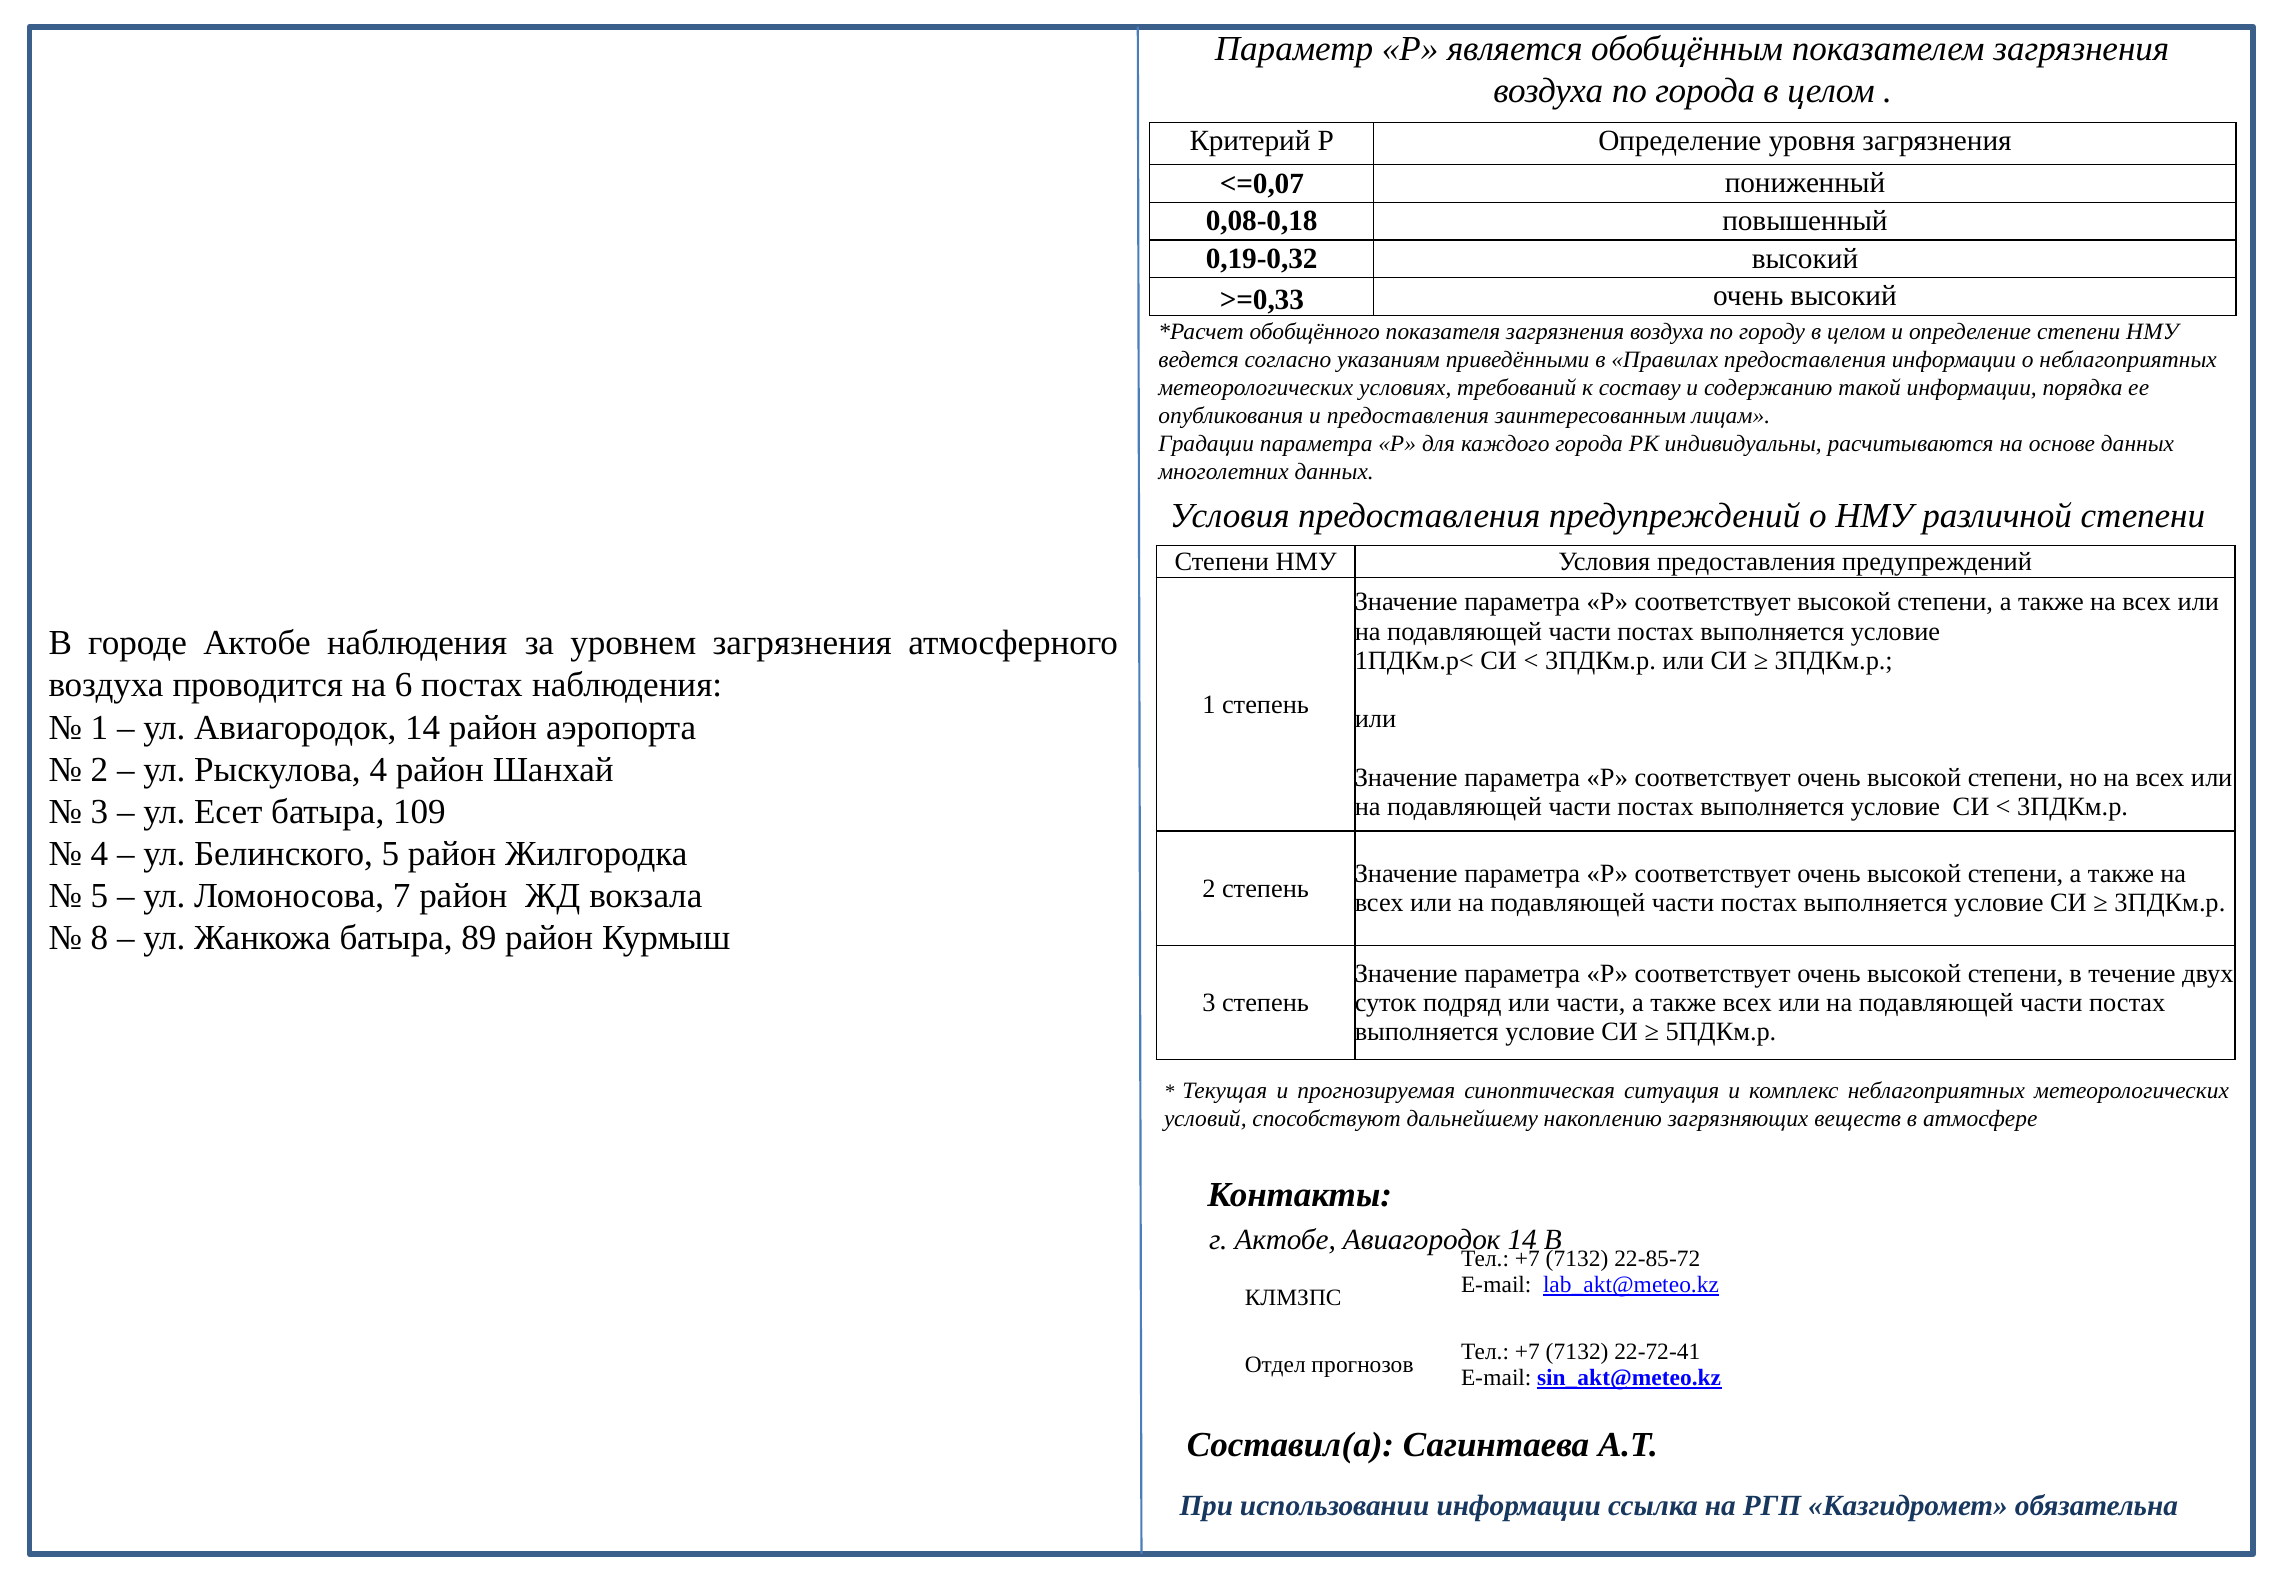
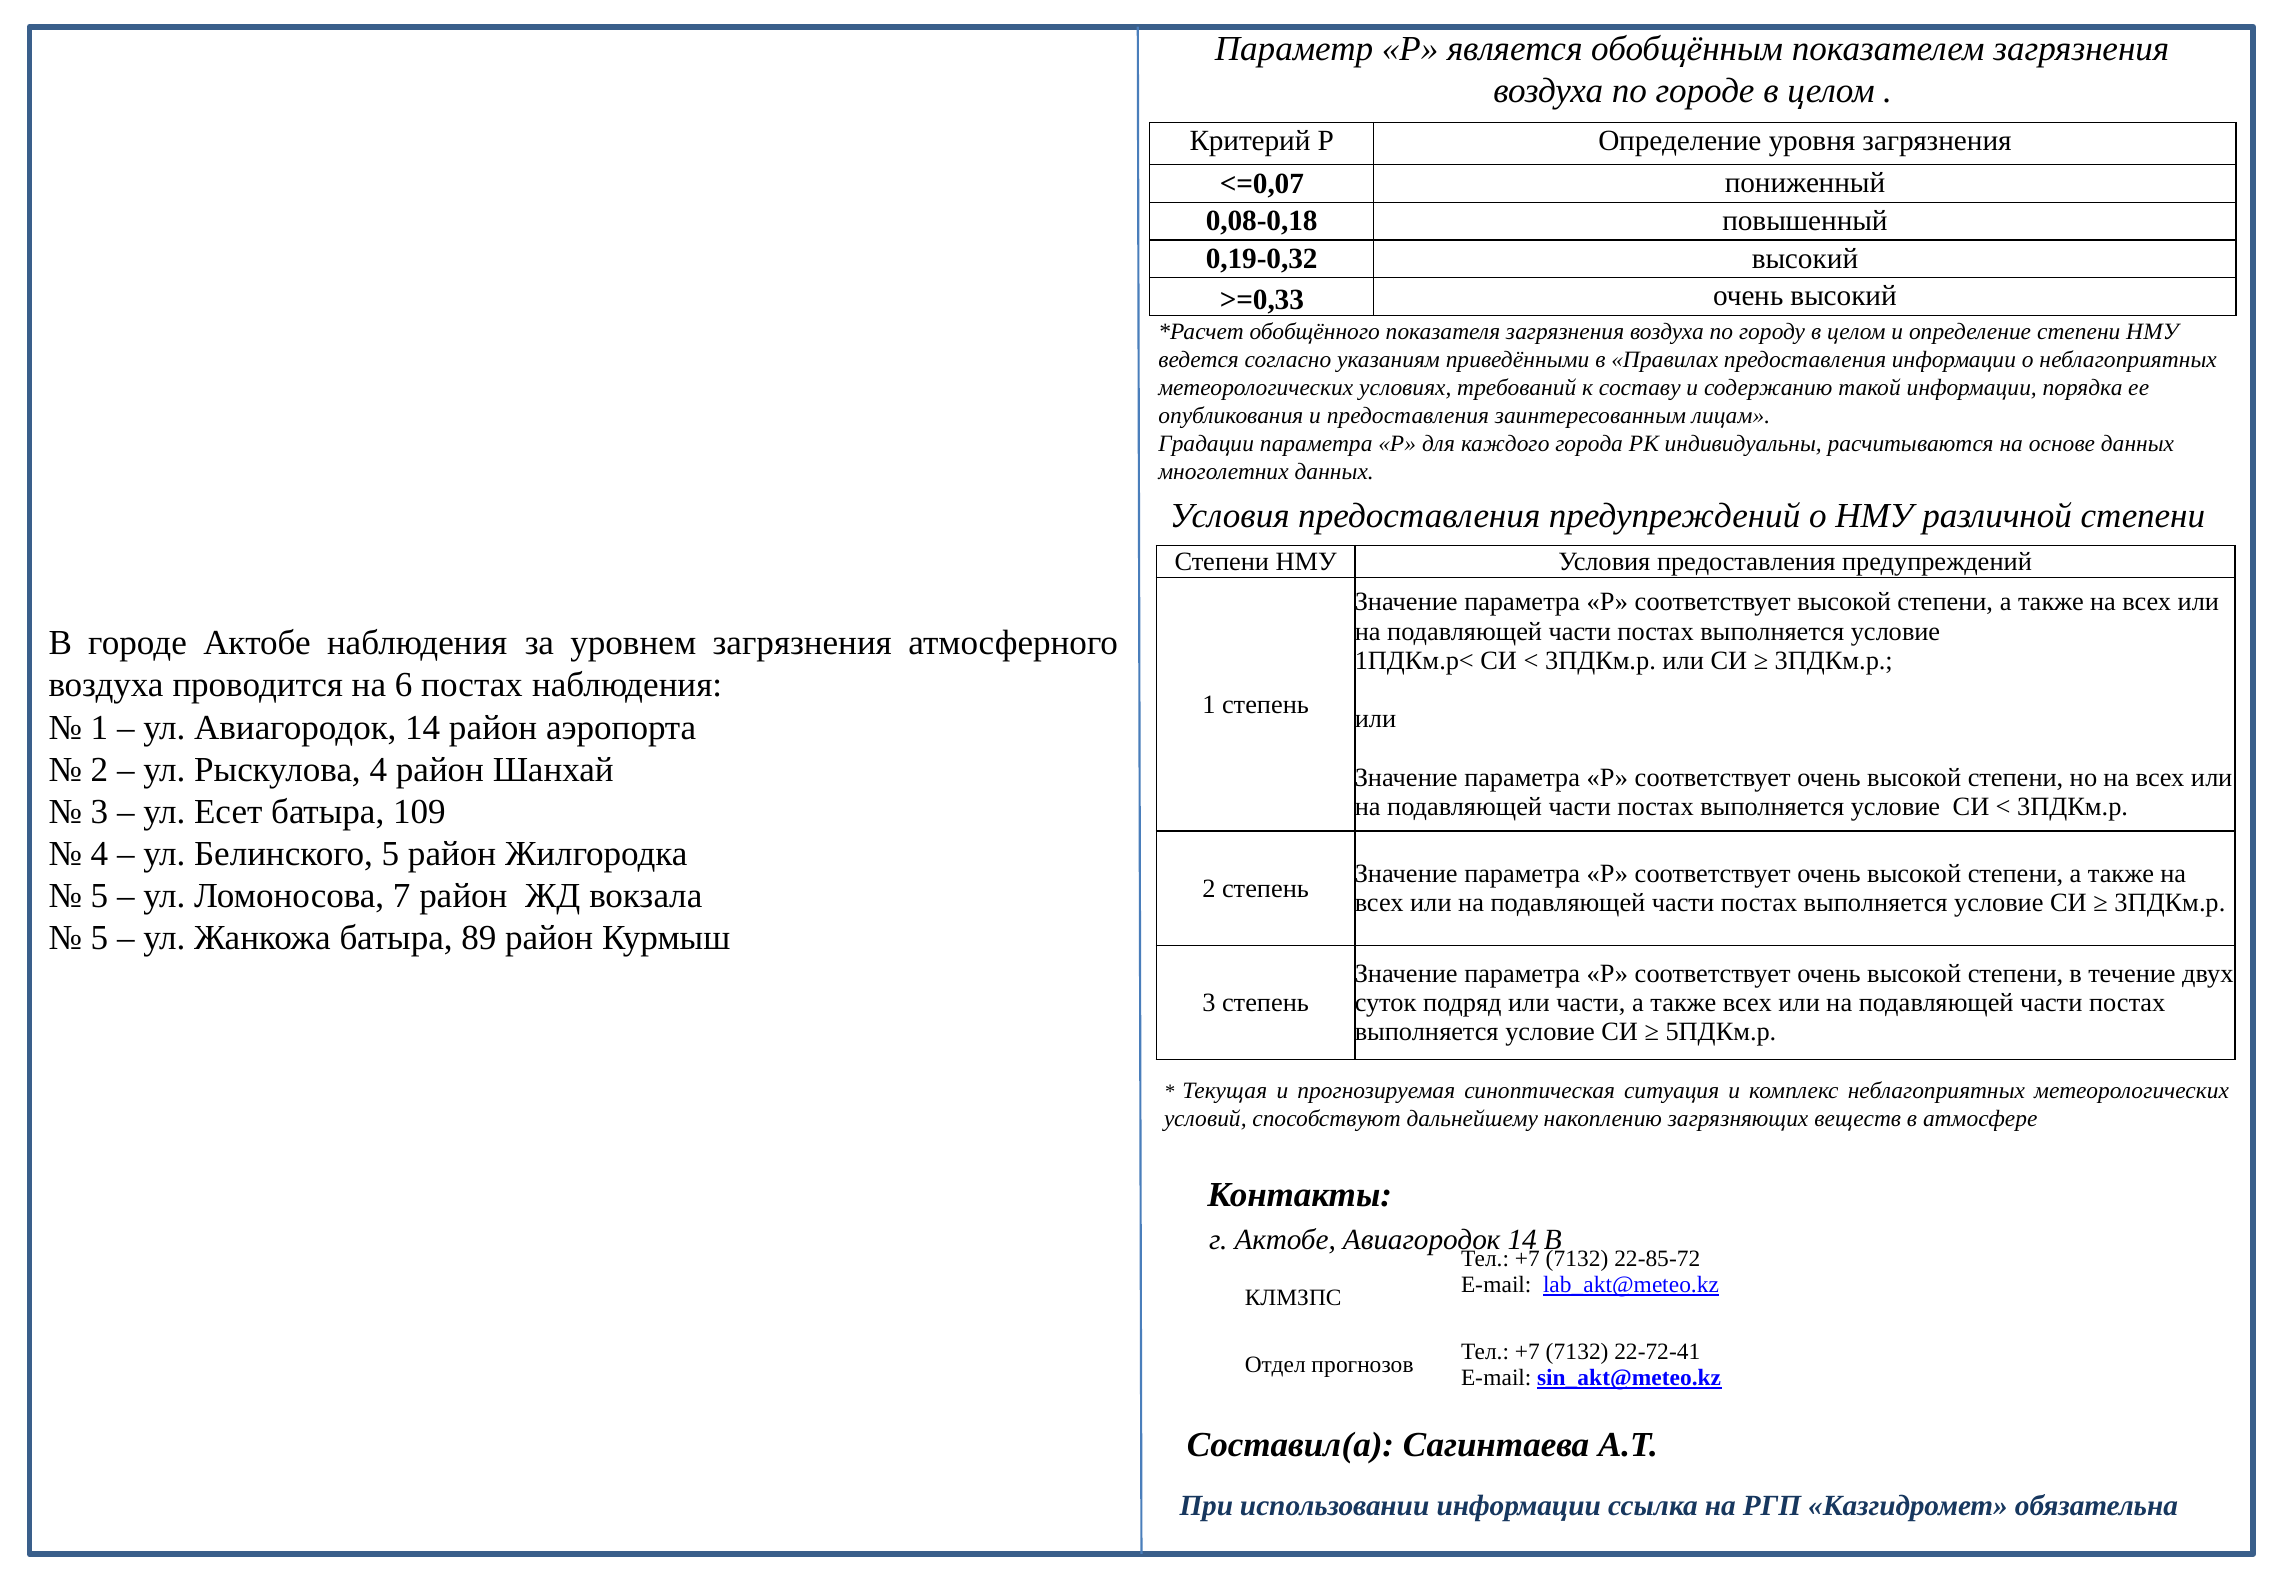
по города: города -> городе (1705, 91)
8: 8 -> 5 (99, 938)
